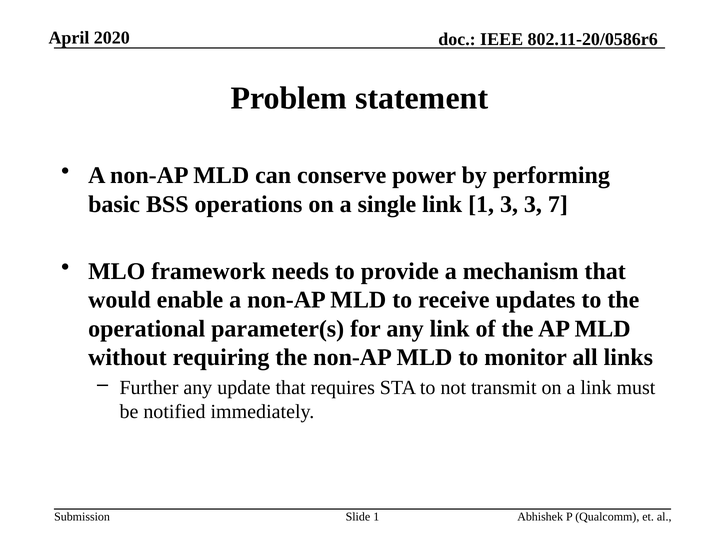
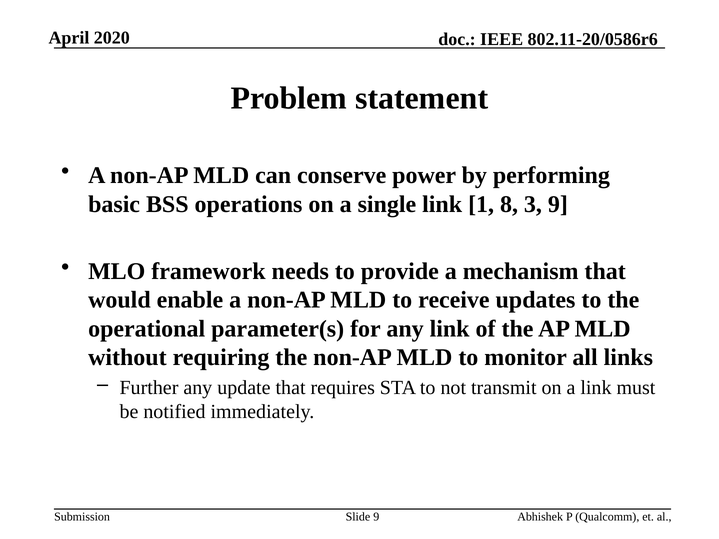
1 3: 3 -> 8 (509, 204)
3 7: 7 -> 9 (558, 204)
Slide 1: 1 -> 9 (376, 517)
